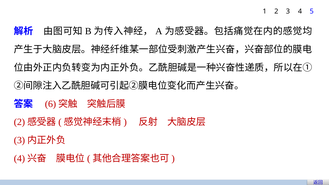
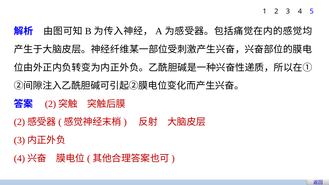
6: 6 -> 2 (50, 104)
